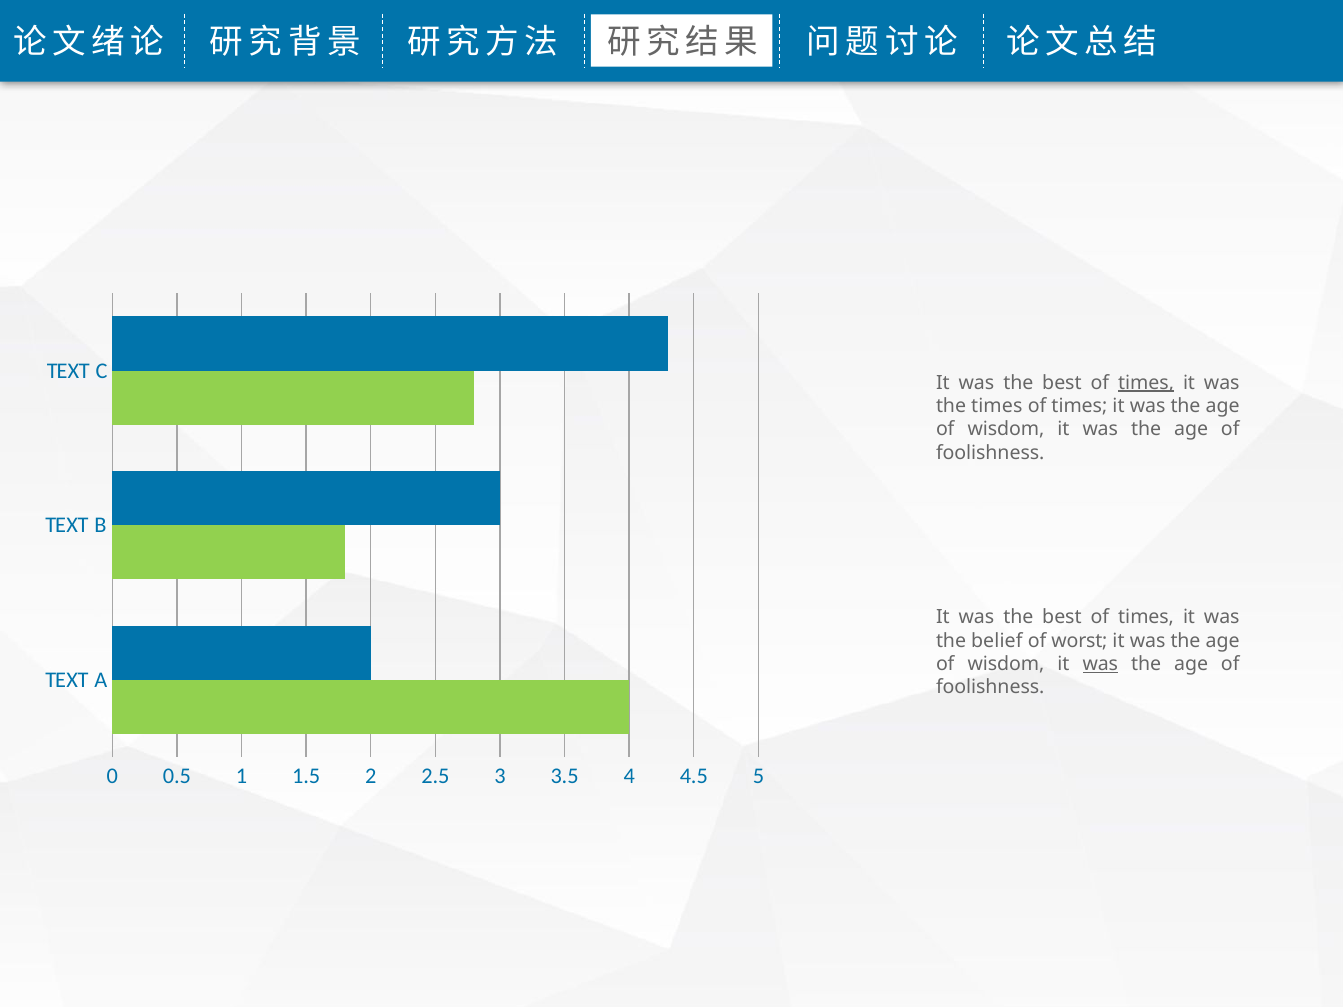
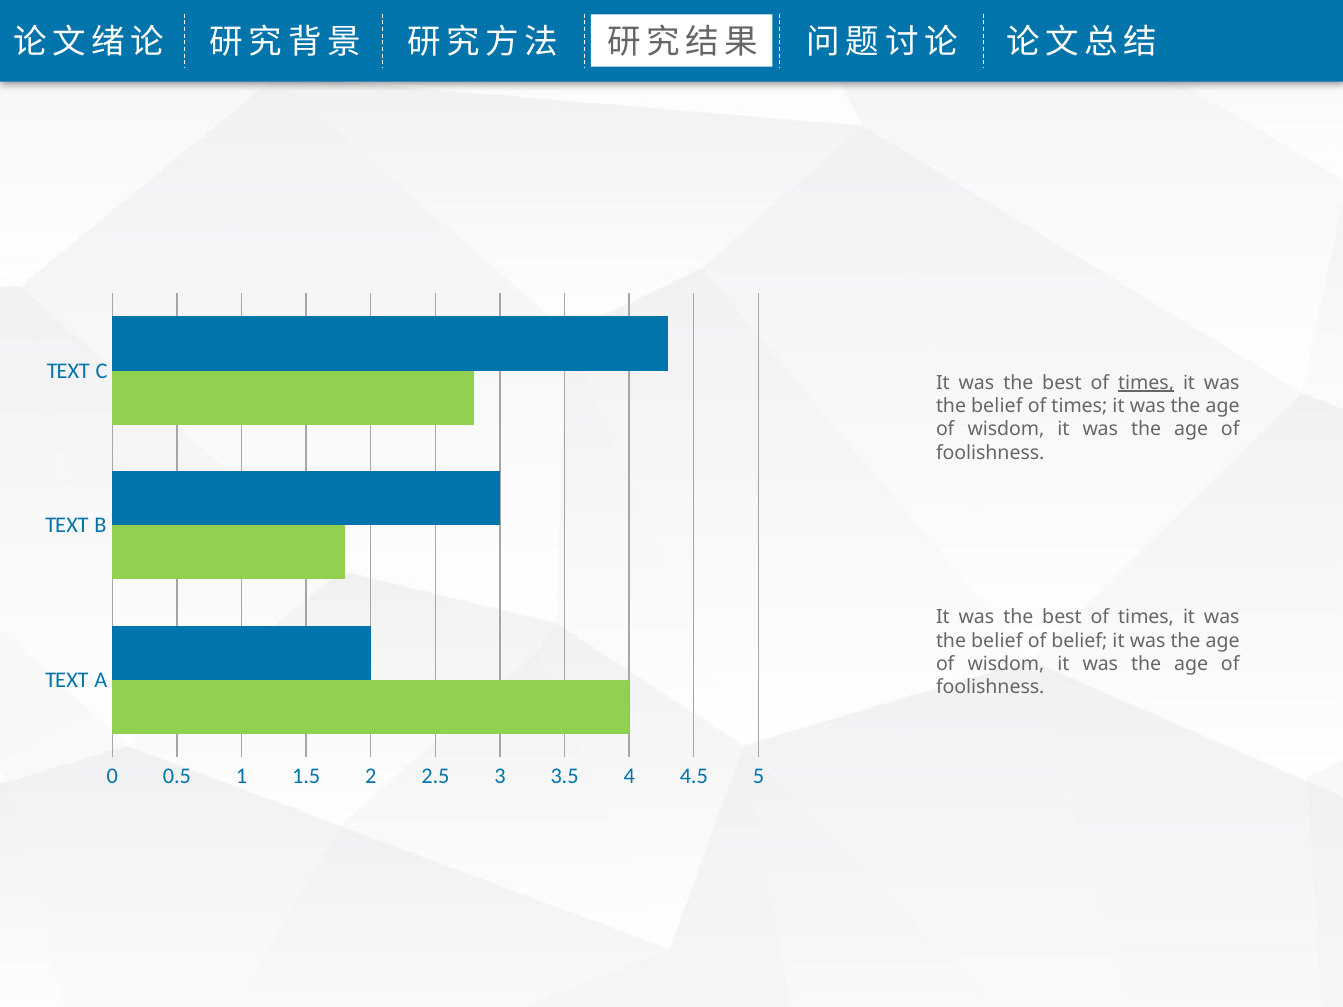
times: times -> belief (997, 406)
of worst: worst -> belief (1079, 641)
was underline: present -> none (1100, 664)
